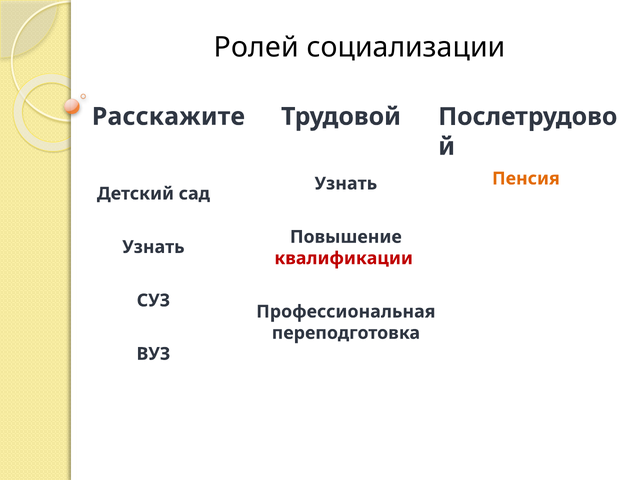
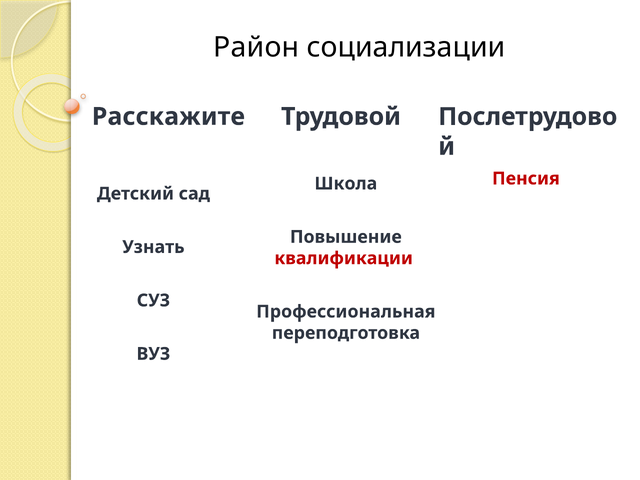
Ролей: Ролей -> Район (256, 47)
Пенсия colour: orange -> red (526, 179)
Узнать: Узнать -> Школа (346, 184)
